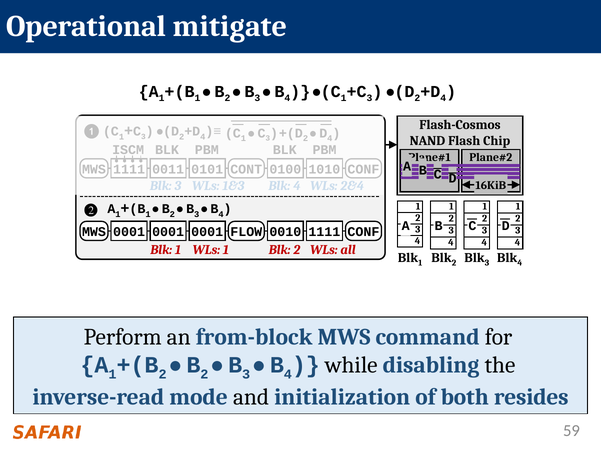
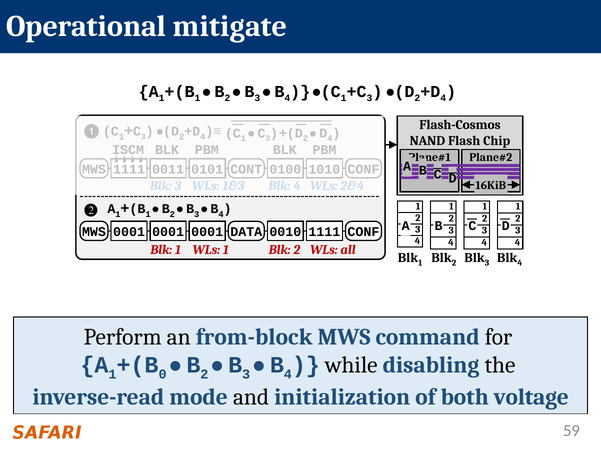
FLOW: FLOW -> DATA (246, 232)
2: 2 -> 0 (163, 374)
resides: resides -> voltage (531, 397)
